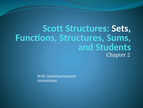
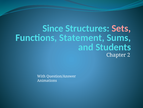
Scott: Scott -> Since (53, 28)
Sets colour: white -> pink (121, 28)
Functions Structures: Structures -> Statement (82, 37)
